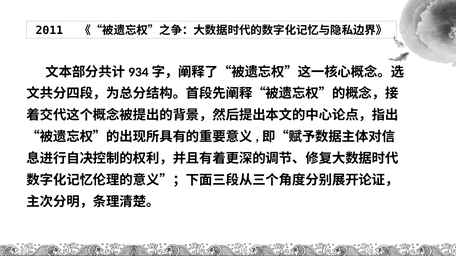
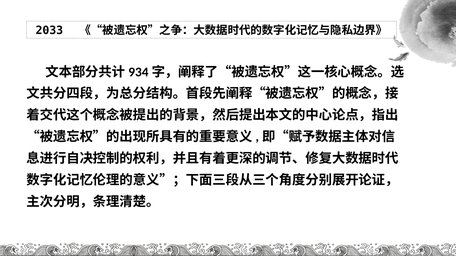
2011: 2011 -> 2033 (49, 31)
